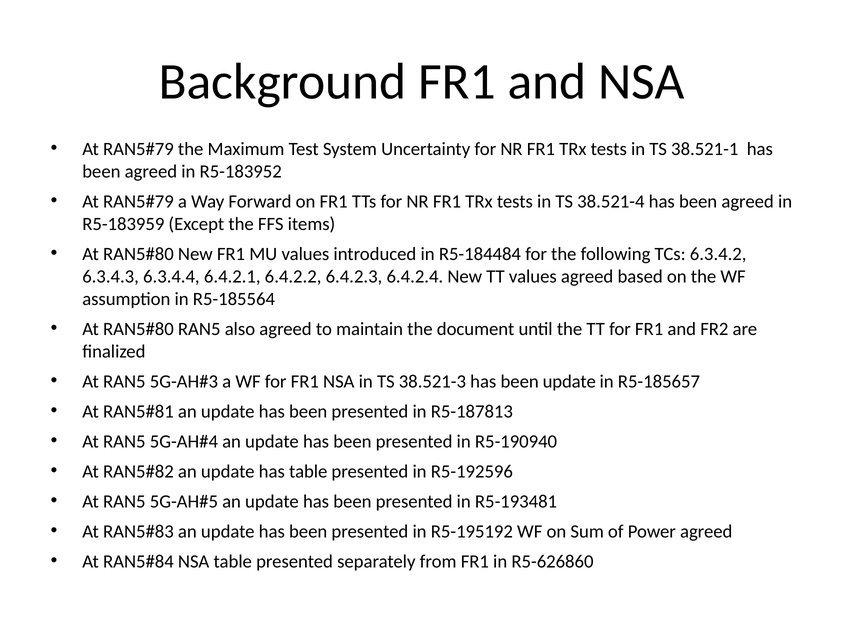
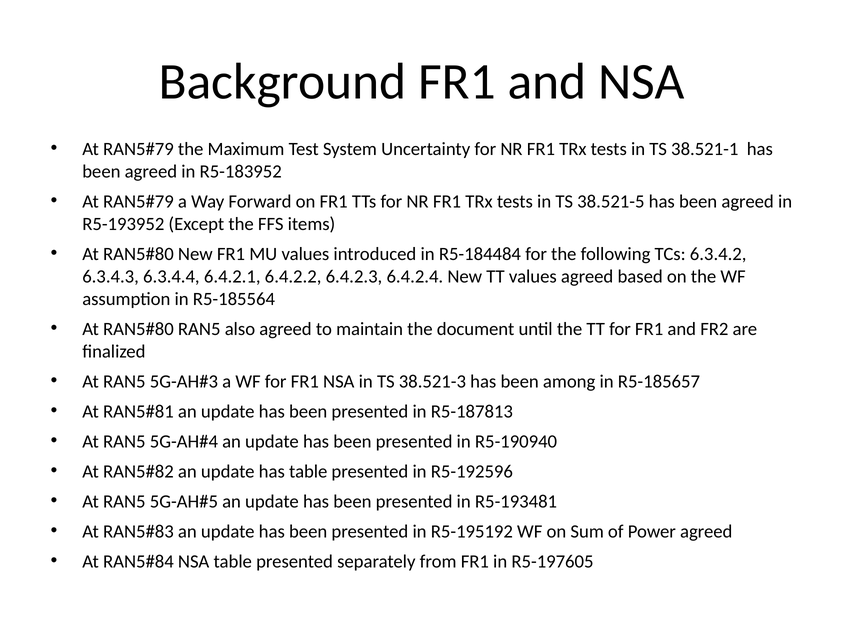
38.521-4: 38.521-4 -> 38.521-5 (611, 201)
R5-183959: R5-183959 -> R5-193952 (123, 224)
been update: update -> among (569, 381)
R5-626860: R5-626860 -> R5-197605 (552, 561)
